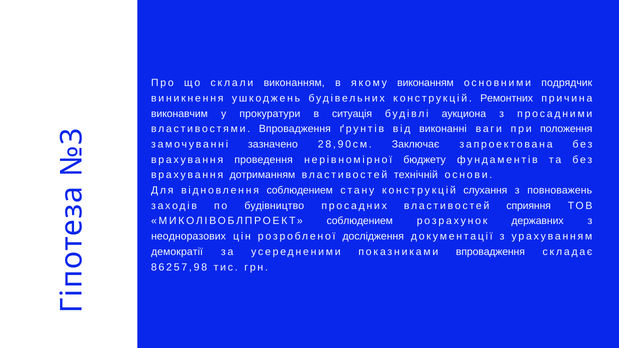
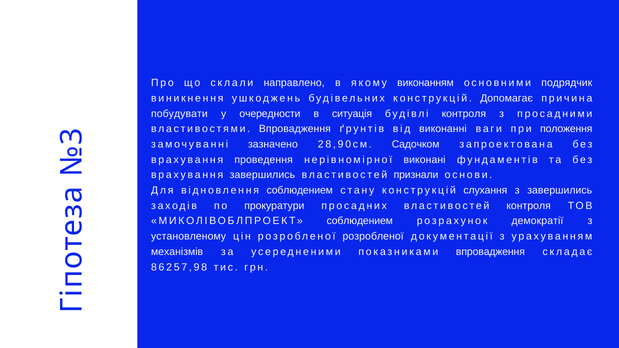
склали виконанням: виконанням -> направлено (294, 83)
Ремонтних: Ремонтних -> Допомагає (507, 98)
виконавчим: виконавчим -> побудувати (179, 114)
прокуратури: прокуратури -> очередности (270, 114)
будівлі аукциона: аукциона -> контроля (464, 114)
Заключає: Заключає -> Садочком (416, 144)
бюджету: бюджету -> виконані (425, 160)
врахування дотриманням: дотриманням -> завершились (262, 175)
технічній: технічній -> признали (416, 175)
з повноважень: повноважень -> завершились (560, 190)
будівництво: будівництво -> прокуратури (274, 206)
властивостей сприяння: сприяння -> контроля (529, 206)
державних: державних -> демократії (537, 221)
неодноразових: неодноразових -> установленому (189, 237)
розробленої дослідження: дослідження -> розробленої (373, 237)
демократії: демократії -> механізмів (177, 252)
